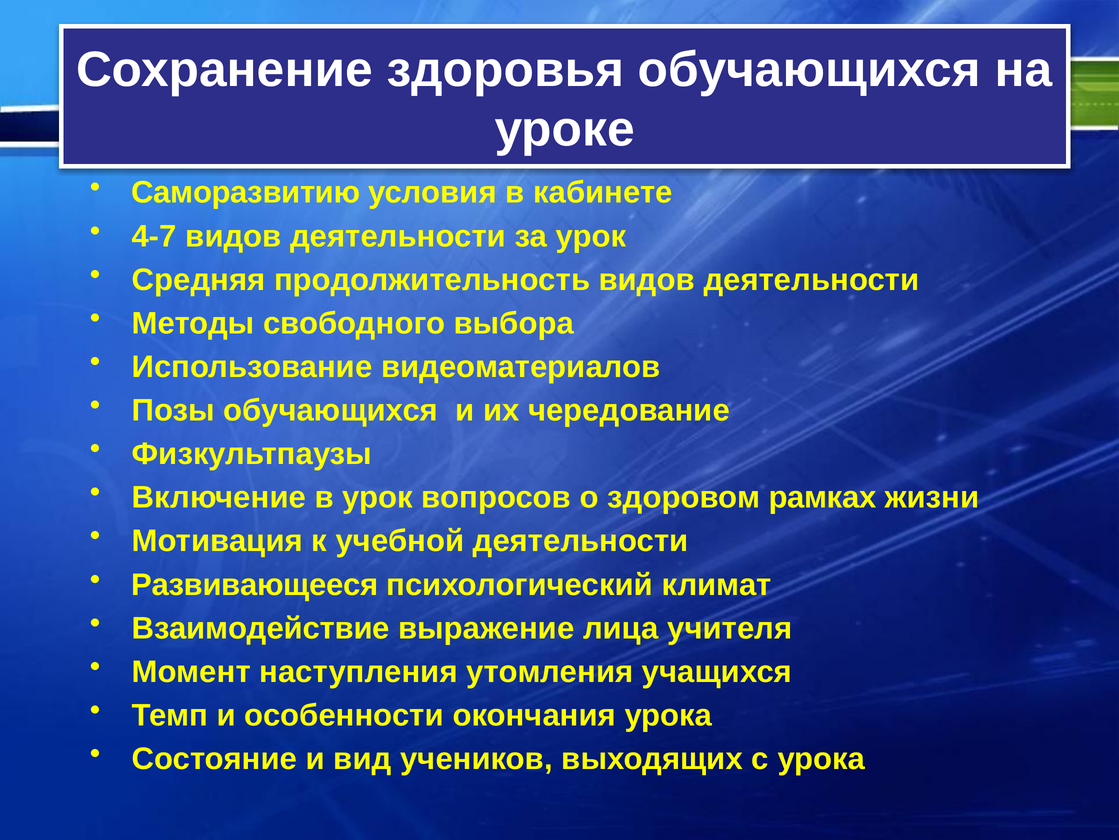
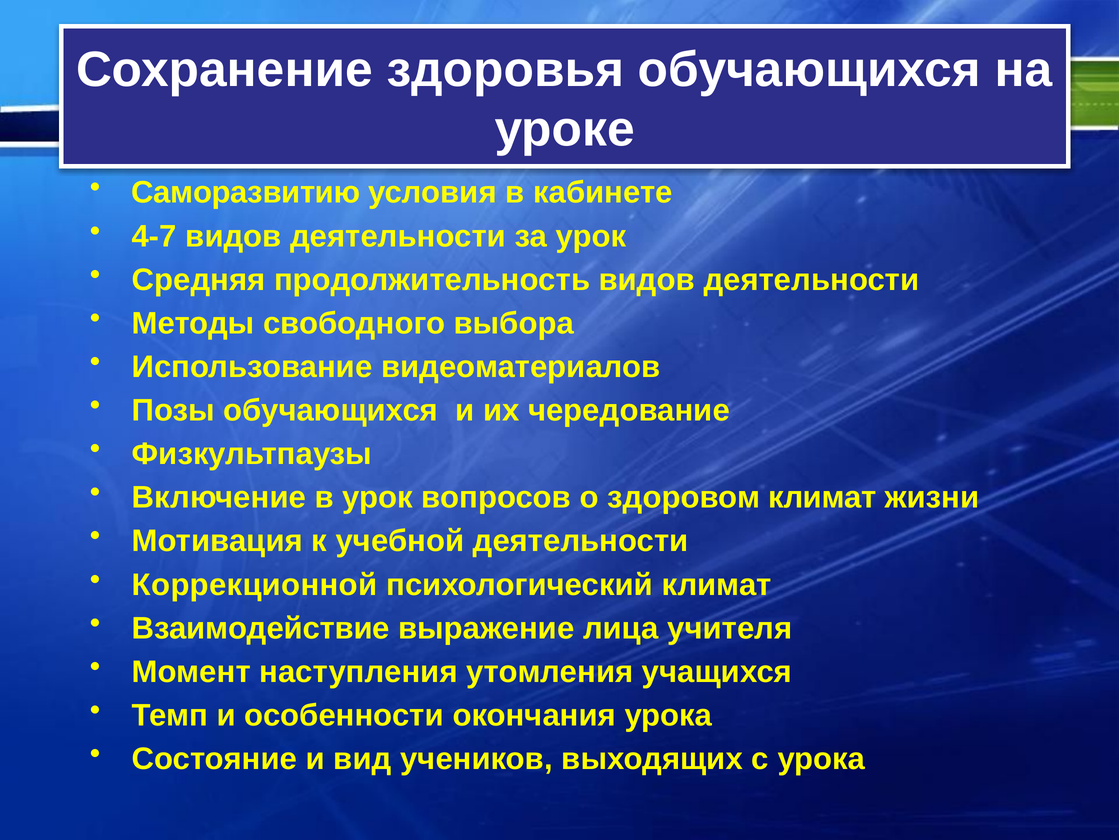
здоровом рамках: рамках -> климат (822, 497)
Развивающееся: Развивающееся -> Коррекционной (255, 584)
